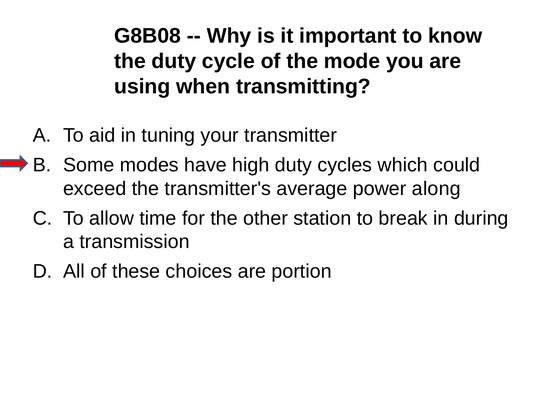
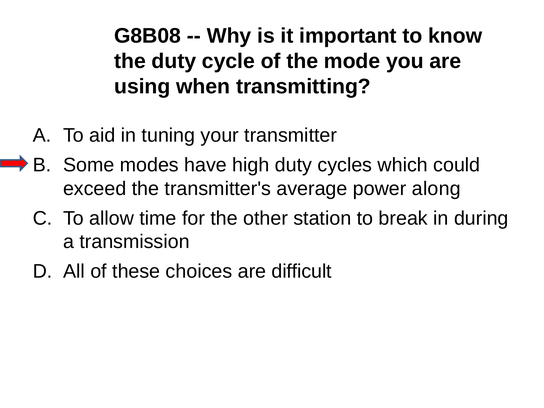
portion: portion -> difficult (302, 271)
